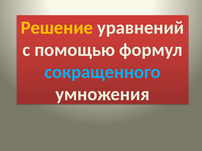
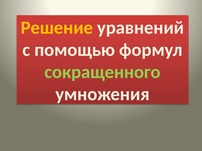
сокращенного colour: light blue -> light green (102, 72)
